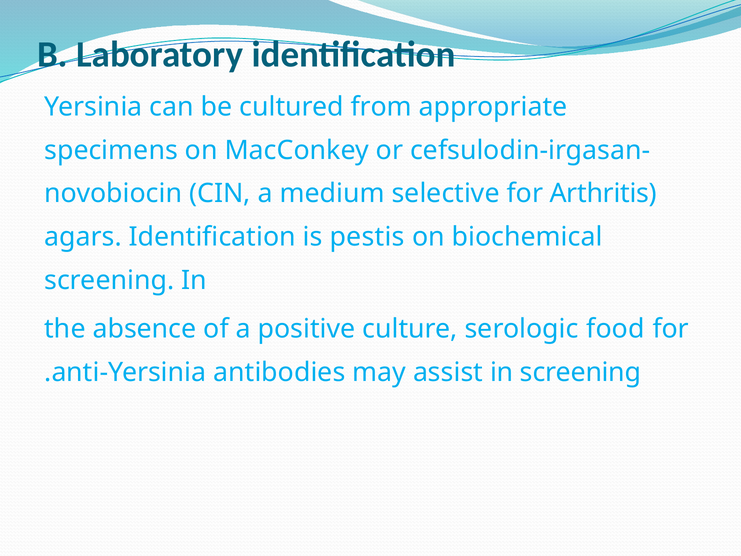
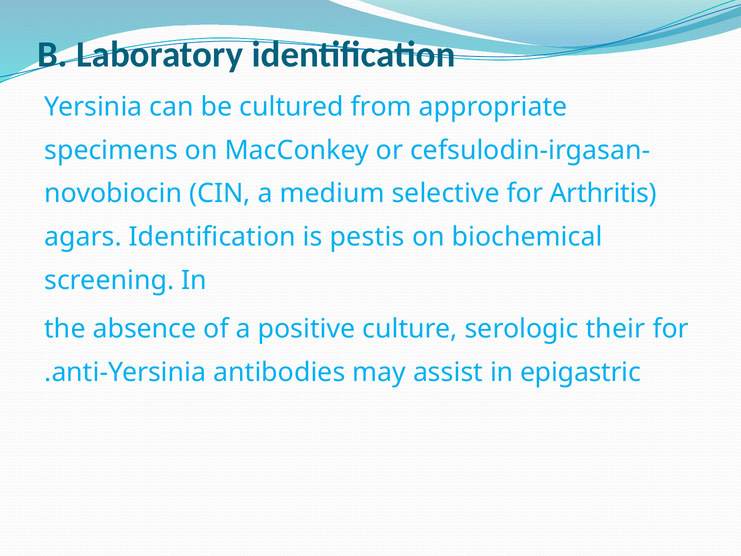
food: food -> their (616, 329)
in screening: screening -> epigastric (581, 372)
